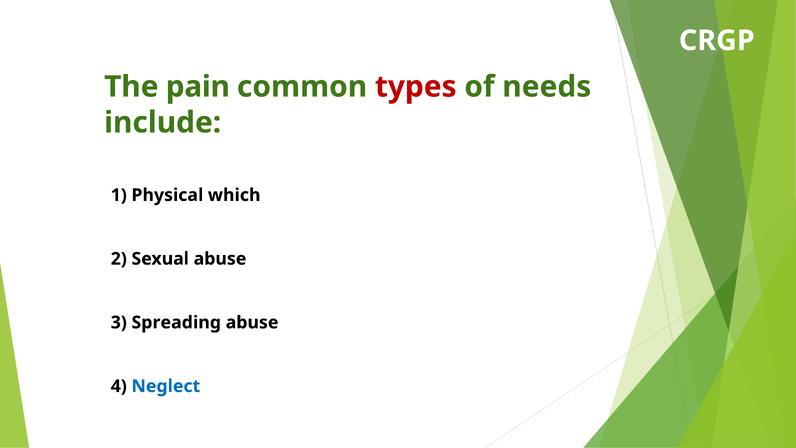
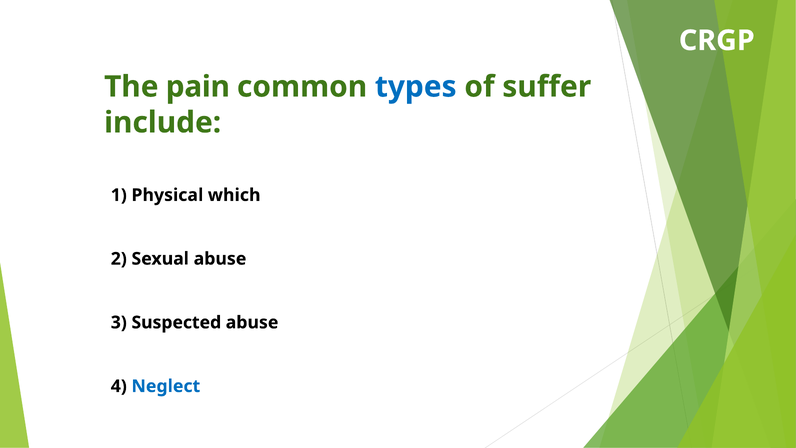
types colour: red -> blue (416, 87)
needs: needs -> suffer (547, 87)
Spreading: Spreading -> Suspected (176, 322)
